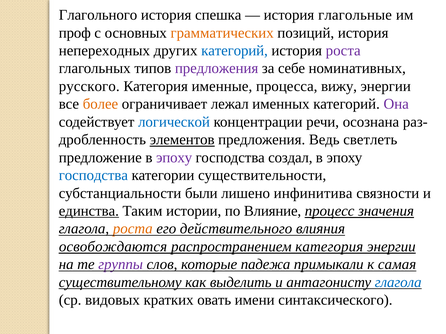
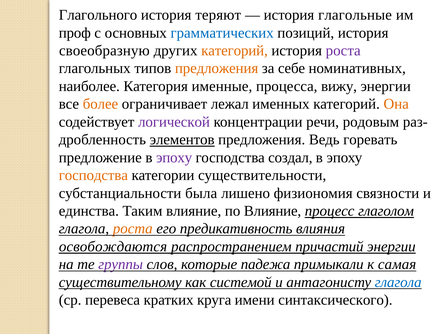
спешка: спешка -> теряют (218, 15)
грамматических colour: orange -> blue (222, 33)
непереходных: непереходных -> своеобразную (104, 51)
категорий colour: blue -> orange (234, 51)
предложения colour: purple -> orange (217, 69)
русского: русского -> наиболее (89, 86)
Она colour: purple -> orange (396, 104)
логической colour: blue -> purple (174, 122)
осознана: осознана -> родовым (371, 122)
светлеть: светлеть -> горевать (370, 140)
господства colour: blue -> orange (93, 176)
были: были -> была (201, 193)
инфинитива: инфинитива -> физиономия (313, 193)
единства underline: present -> none (89, 211)
Таким истории: истории -> влияние (194, 211)
значения: значения -> глаголом (386, 211)
действительного: действительного -> предикативность (236, 229)
распространением категория: категория -> причастий (329, 247)
выделить: выделить -> системой (241, 283)
видовых: видовых -> перевеса (113, 300)
овать: овать -> круга (214, 300)
